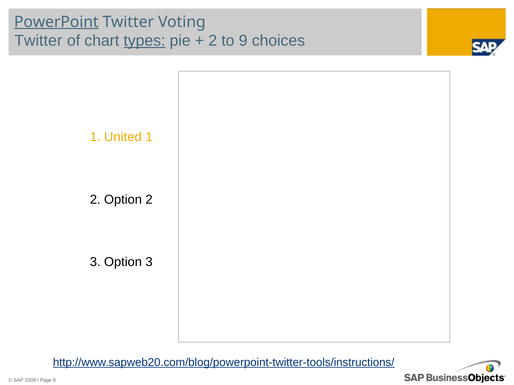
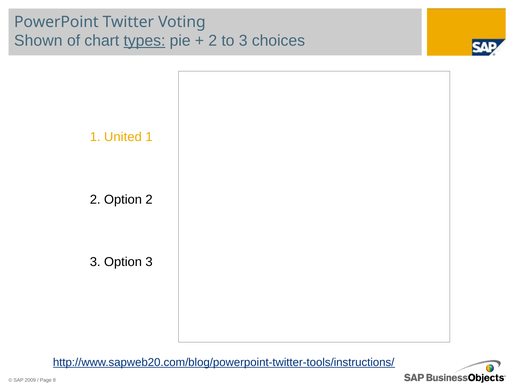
PowerPoint underline: present -> none (56, 22)
Twitter: Twitter -> Shown (38, 41)
to 9: 9 -> 3 (243, 41)
